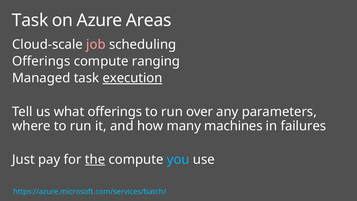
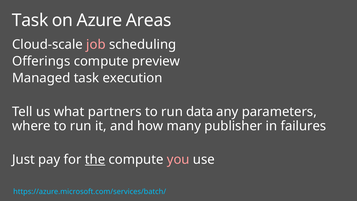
ranging: ranging -> preview (156, 61)
execution underline: present -> none (132, 78)
what offerings: offerings -> partners (115, 112)
over: over -> data (200, 112)
machines: machines -> publisher (233, 126)
you colour: light blue -> pink (178, 159)
